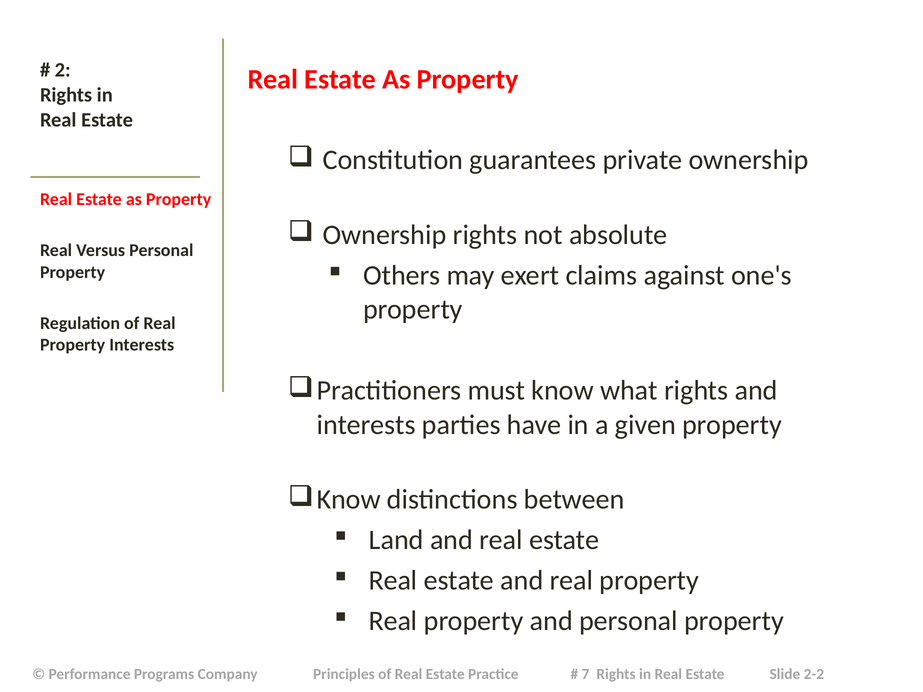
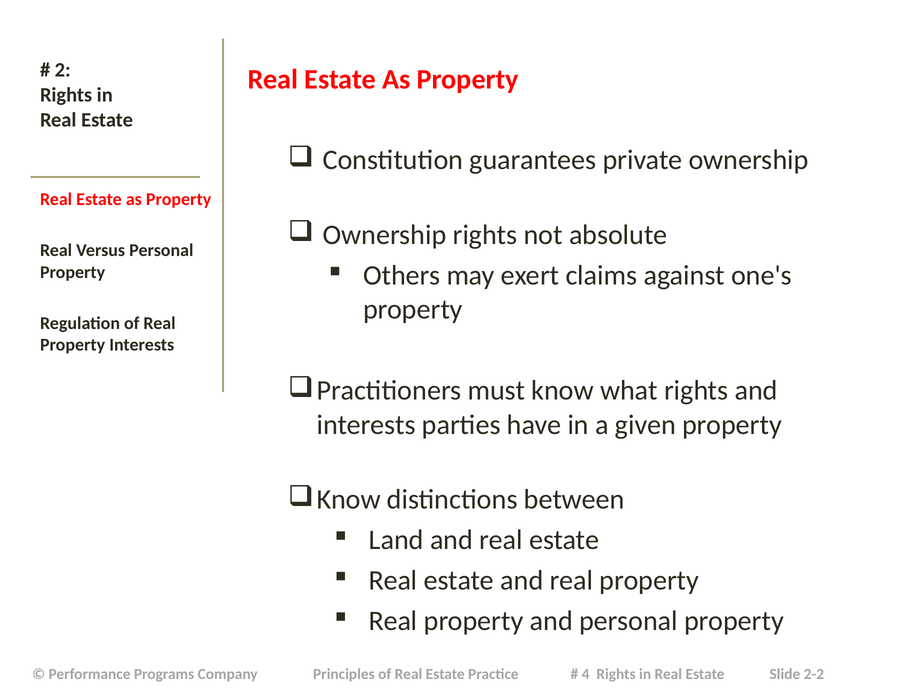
7: 7 -> 4 (586, 674)
